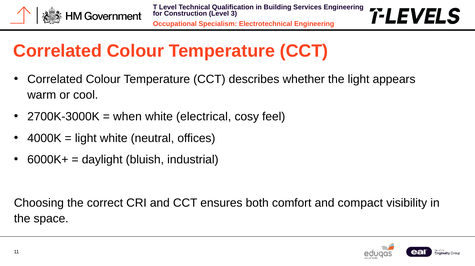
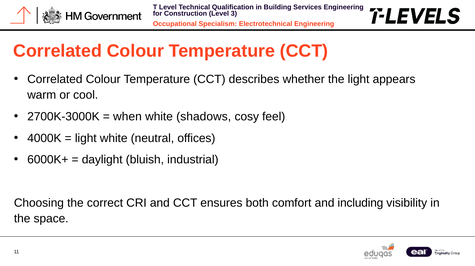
electrical: electrical -> shadows (204, 116)
compact: compact -> including (360, 202)
